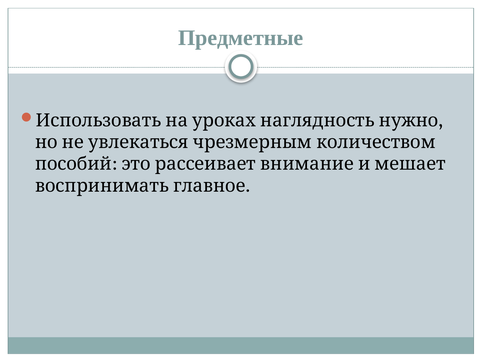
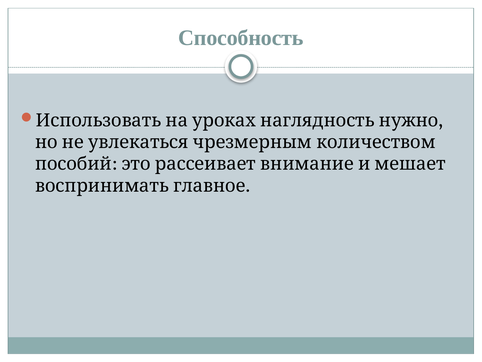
Предметные: Предметные -> Способность (241, 38)
